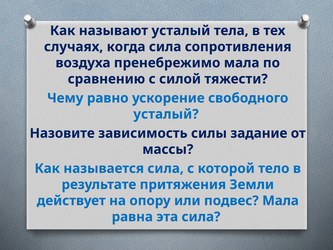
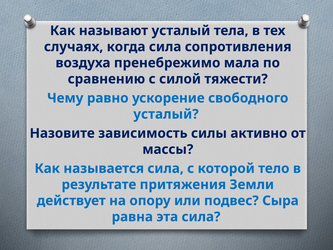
задание: задание -> активно (259, 133)
подвес Мала: Мала -> Сыра (280, 201)
